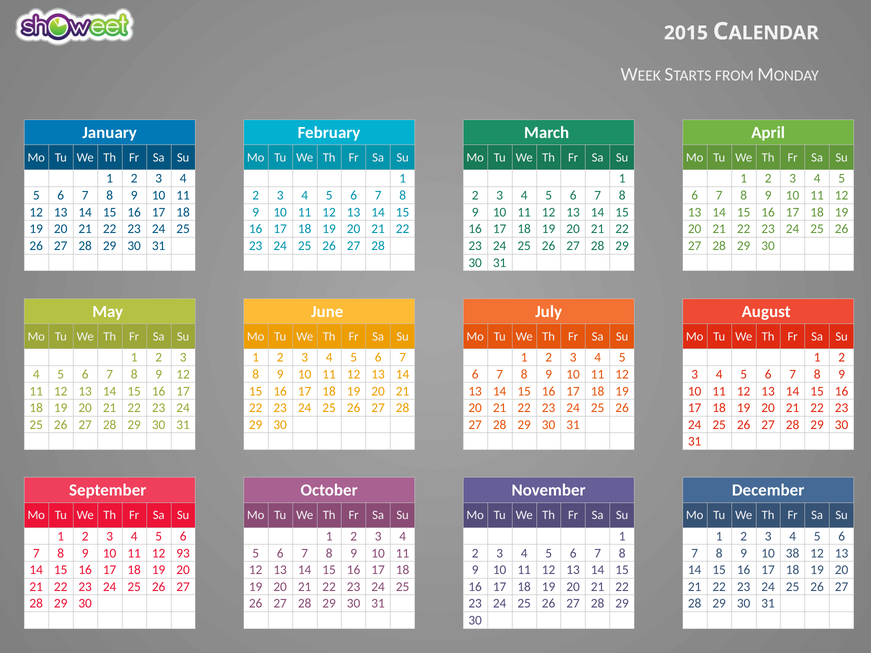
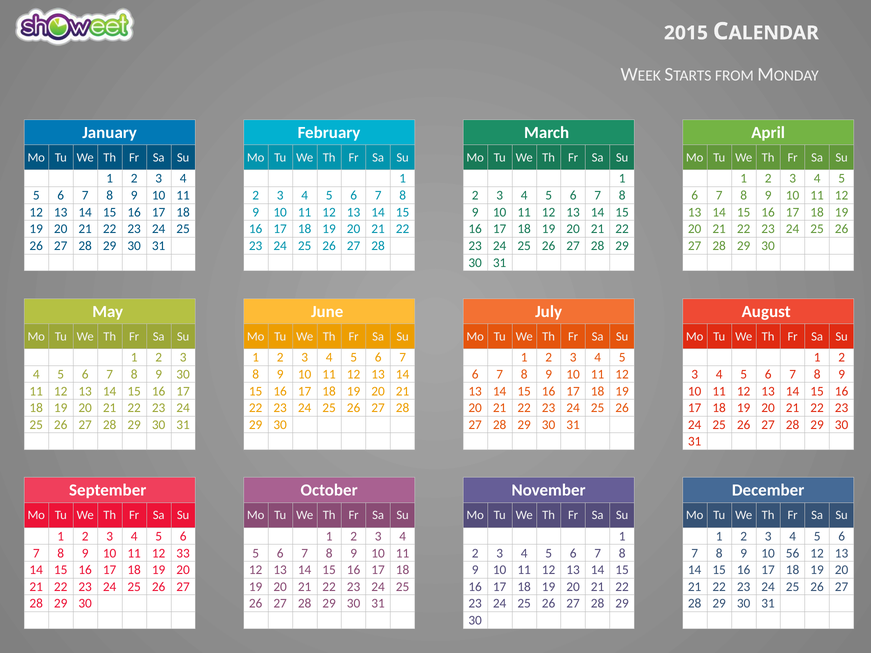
9 12: 12 -> 30 (183, 374)
93: 93 -> 33 (183, 553)
38: 38 -> 56 (793, 553)
